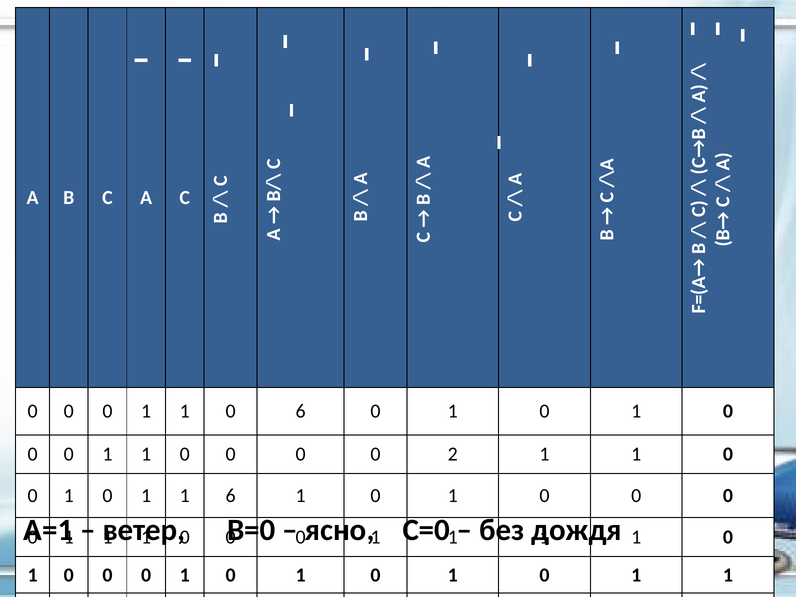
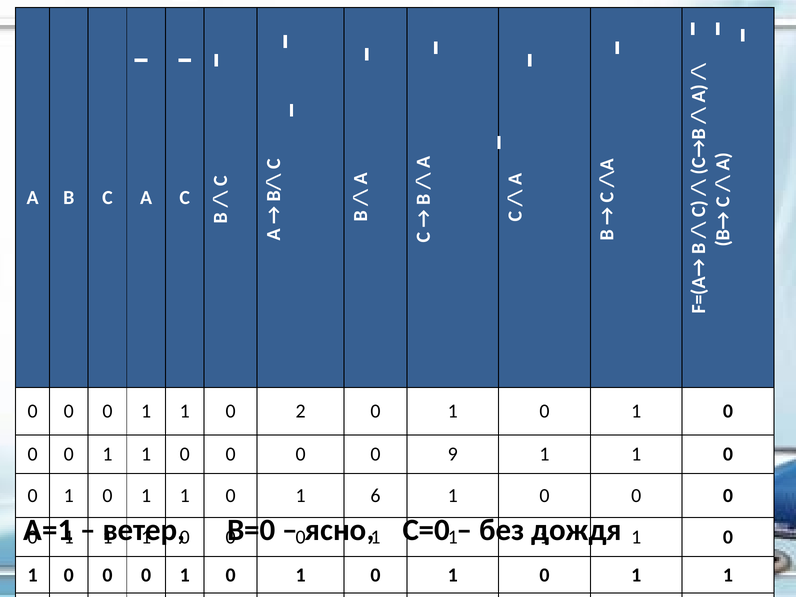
0 6: 6 -> 2 (301, 411)
2: 2 -> 9 (453, 454)
6: 6 -> 0 (231, 496)
0: 0 -> 6 (375, 496)
